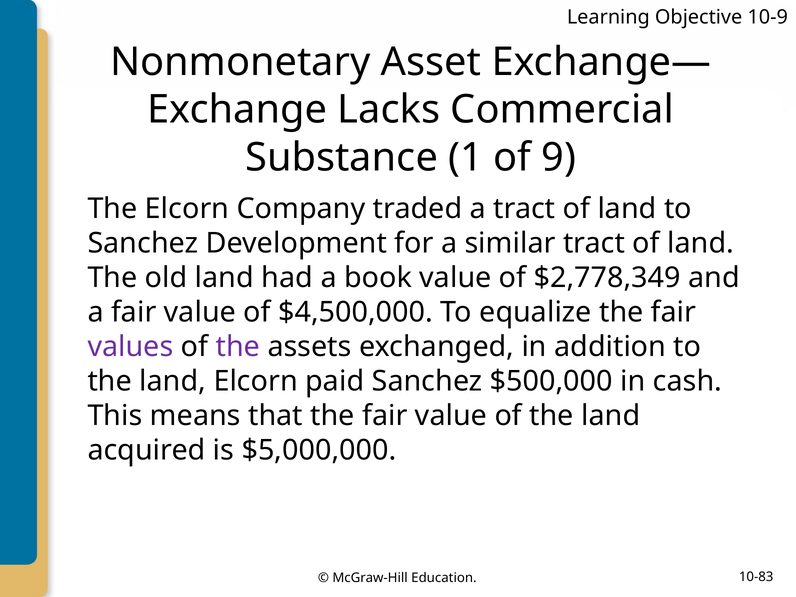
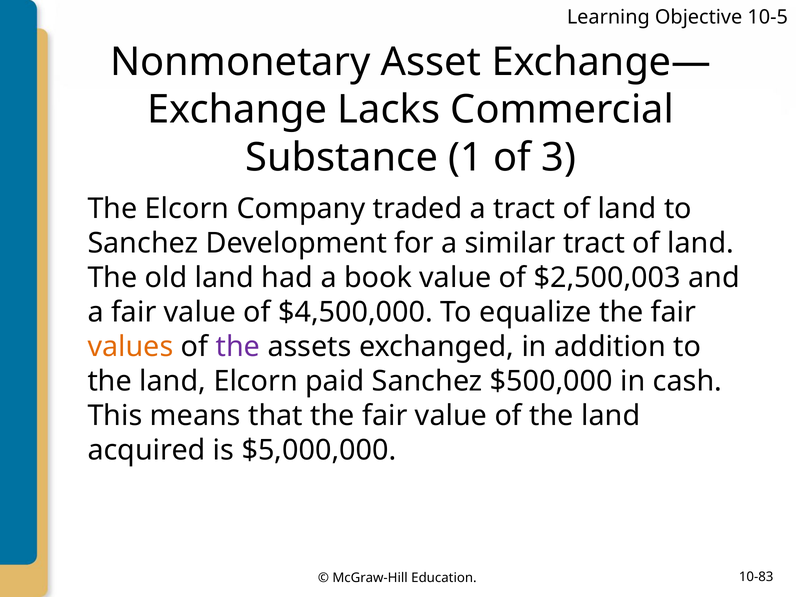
10-9: 10-9 -> 10-5 (768, 17)
9: 9 -> 3 (559, 157)
$2,778,349: $2,778,349 -> $2,500,003 (607, 278)
values colour: purple -> orange (131, 347)
